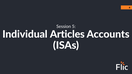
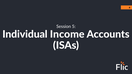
Articles: Articles -> Income (67, 34)
